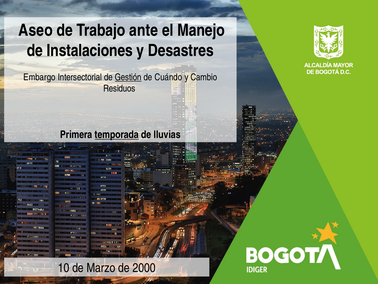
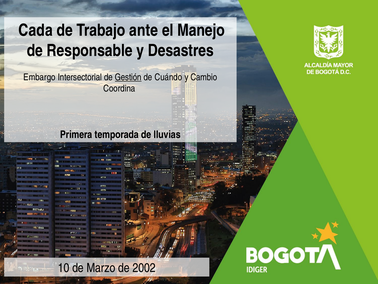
Aseo: Aseo -> Cada (36, 30)
Instalaciones: Instalaciones -> Responsable (90, 51)
Residuos: Residuos -> Coordina (119, 88)
temporada underline: present -> none (117, 135)
2000: 2000 -> 2002 (144, 268)
